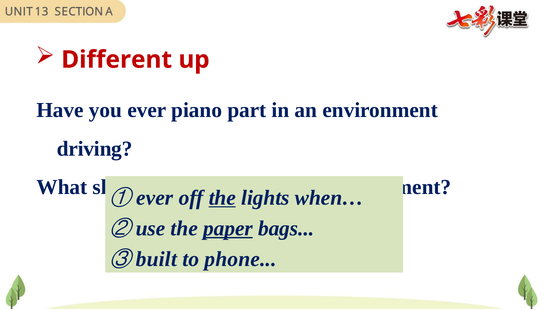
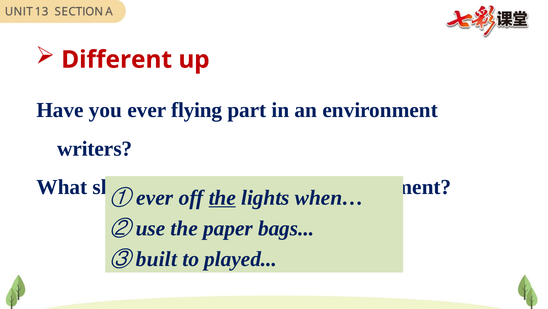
piano: piano -> flying (197, 110)
driving: driving -> writers (95, 148)
paper underline: present -> none (228, 228)
phone: phone -> played (241, 259)
